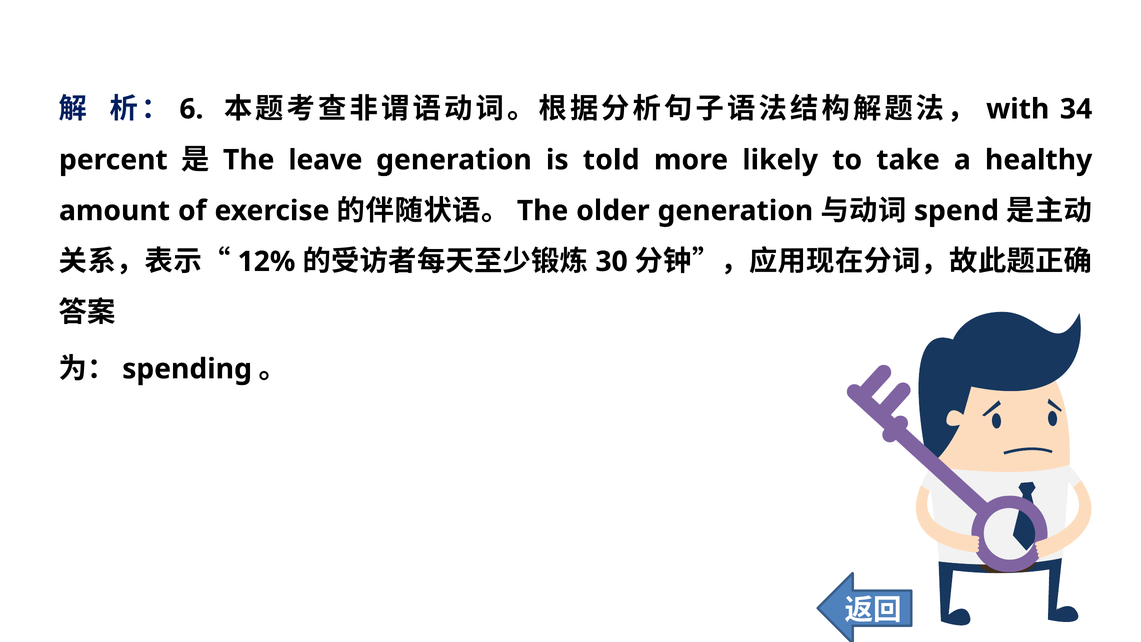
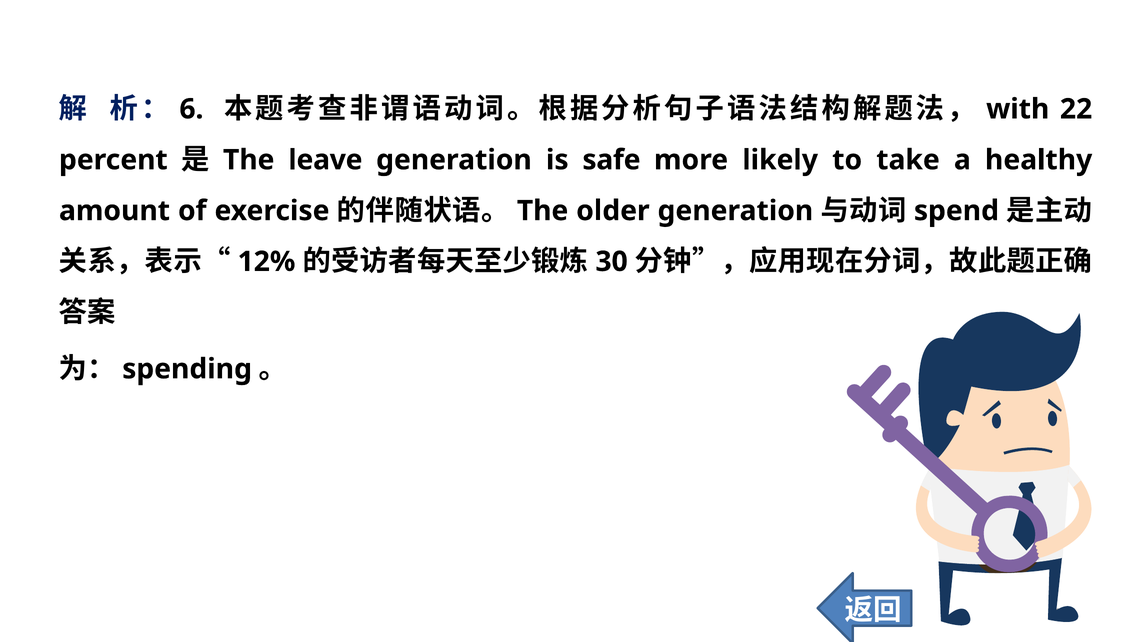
34: 34 -> 22 (1076, 109)
told: told -> safe (611, 160)
